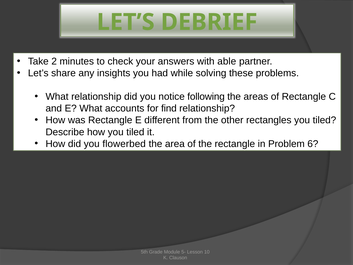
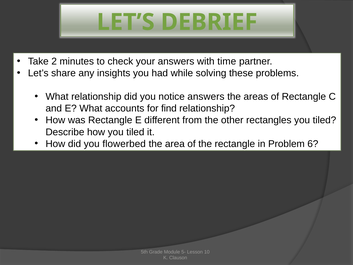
able: able -> time (227, 61)
notice following: following -> answers (206, 97)
